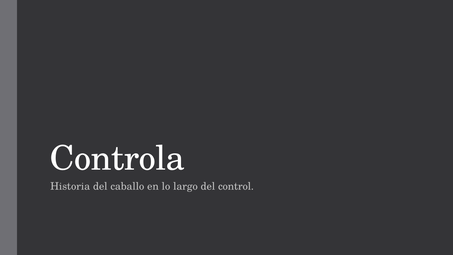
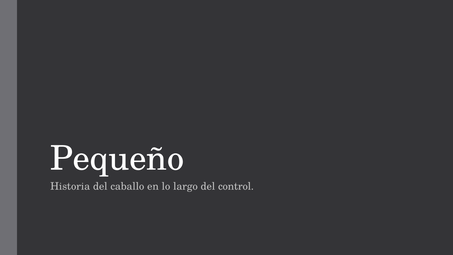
Controla: Controla -> Pequeño (117, 159)
